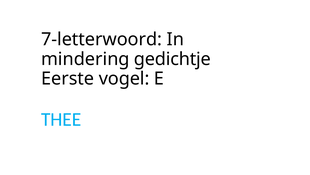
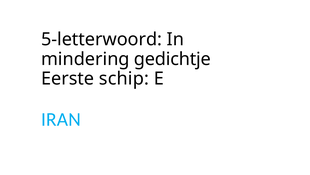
7-letterwoord: 7-letterwoord -> 5-letterwoord (102, 39)
vogel: vogel -> schip (124, 78)
THEE: THEE -> IRAN (61, 119)
